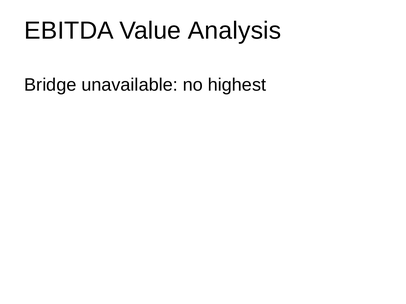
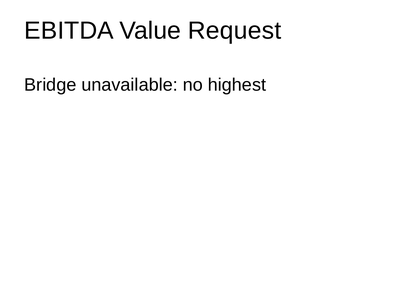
Analysis: Analysis -> Request (235, 31)
